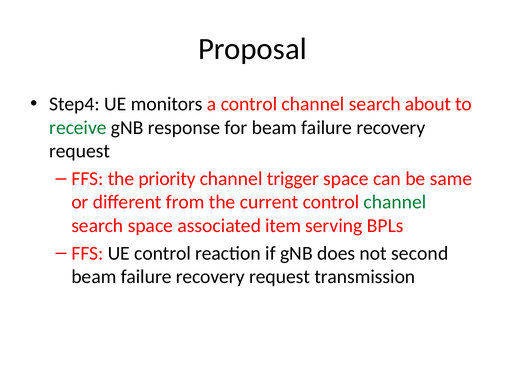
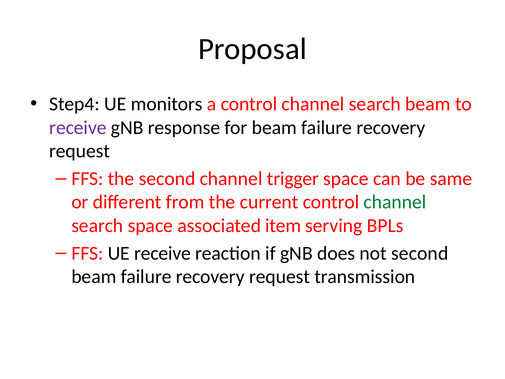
search about: about -> beam (428, 104)
receive colour: green -> purple (78, 128)
the priority: priority -> second (167, 179)
UE control: control -> receive (163, 253)
